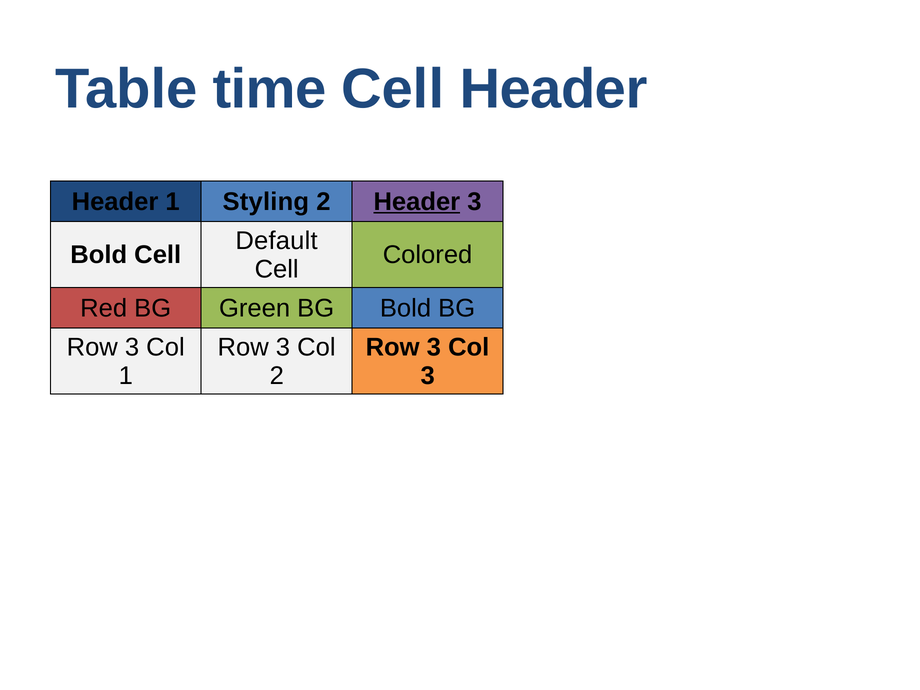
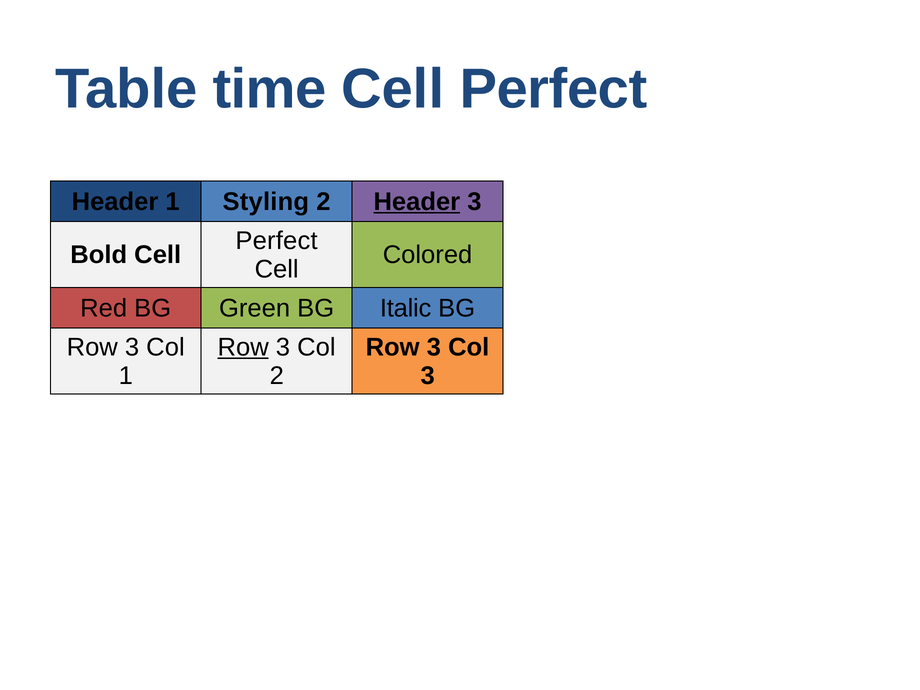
Header: Header -> Perfect (553, 89)
Default: Default -> Perfect (277, 241)
BG Bold: Bold -> Italic (406, 308)
Row underline: none -> present (243, 347)
